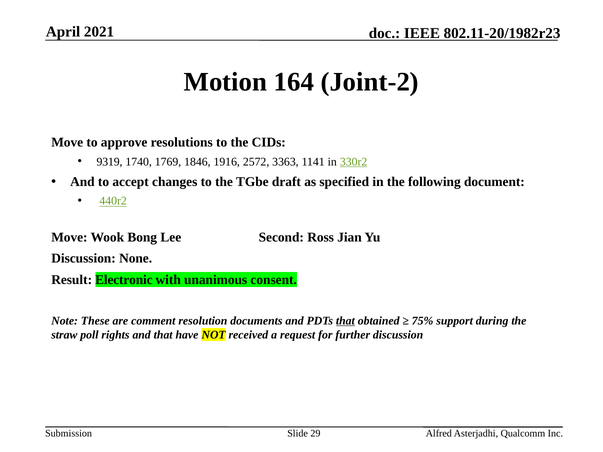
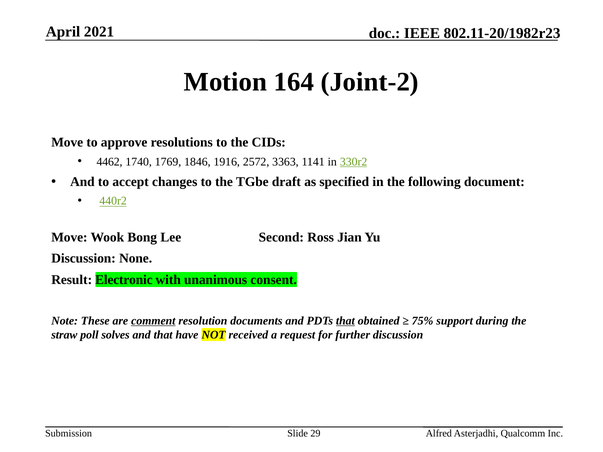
9319: 9319 -> 4462 (110, 162)
comment underline: none -> present (153, 321)
rights: rights -> solves (116, 335)
